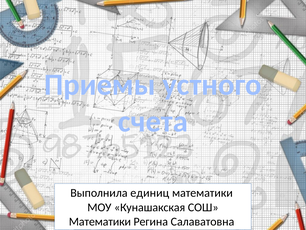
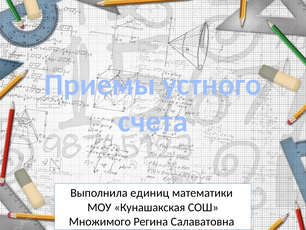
Математики: Математики -> Множимого (100, 221)
